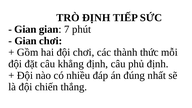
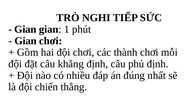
TRÒ ĐỊNH: ĐỊNH -> NGHI (96, 18)
7: 7 -> 1 (67, 29)
thành thức: thức -> chơi (149, 52)
